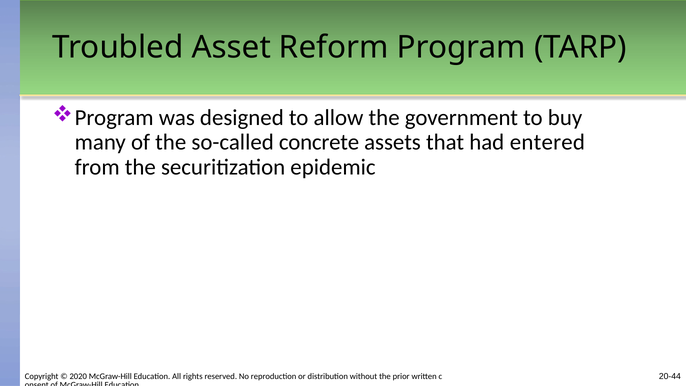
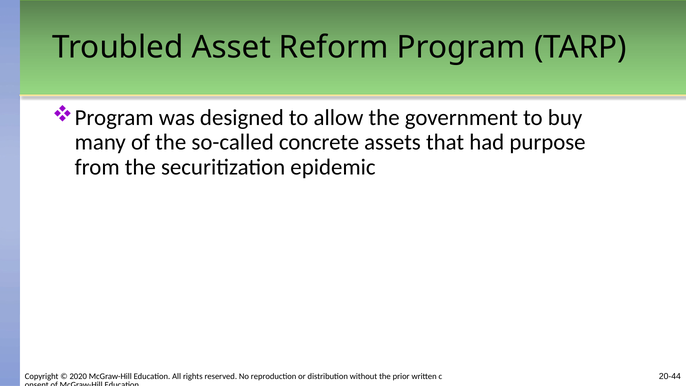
entered: entered -> purpose (548, 142)
